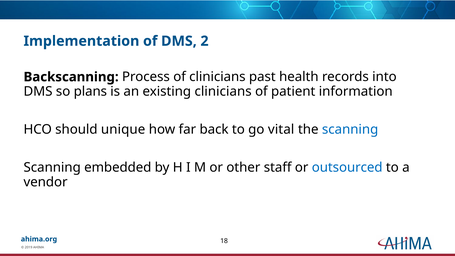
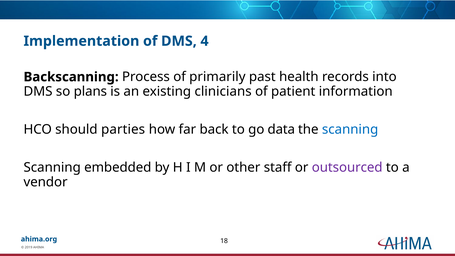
2: 2 -> 4 (205, 41)
of clinicians: clinicians -> primarily (217, 77)
unique: unique -> parties (123, 129)
vital: vital -> data (281, 129)
outsourced colour: blue -> purple (347, 168)
